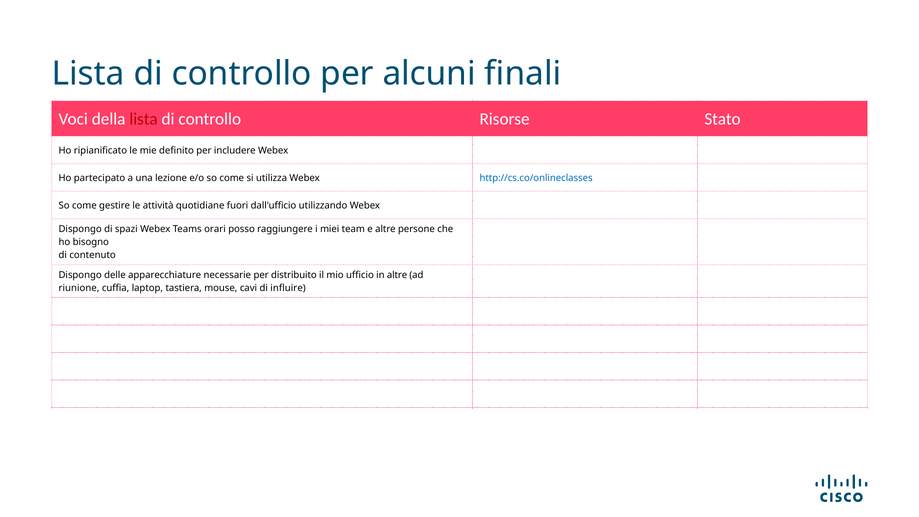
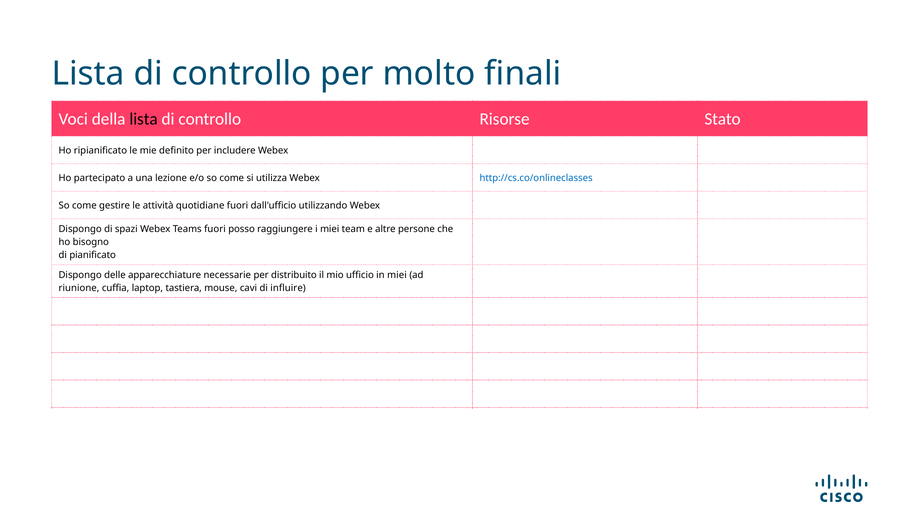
alcuni: alcuni -> molto (429, 74)
lista colour: red -> black (144, 119)
Teams orari: orari -> fuori (215, 229)
contenuto: contenuto -> pianificato (93, 255)
in altre: altre -> miei (397, 275)
